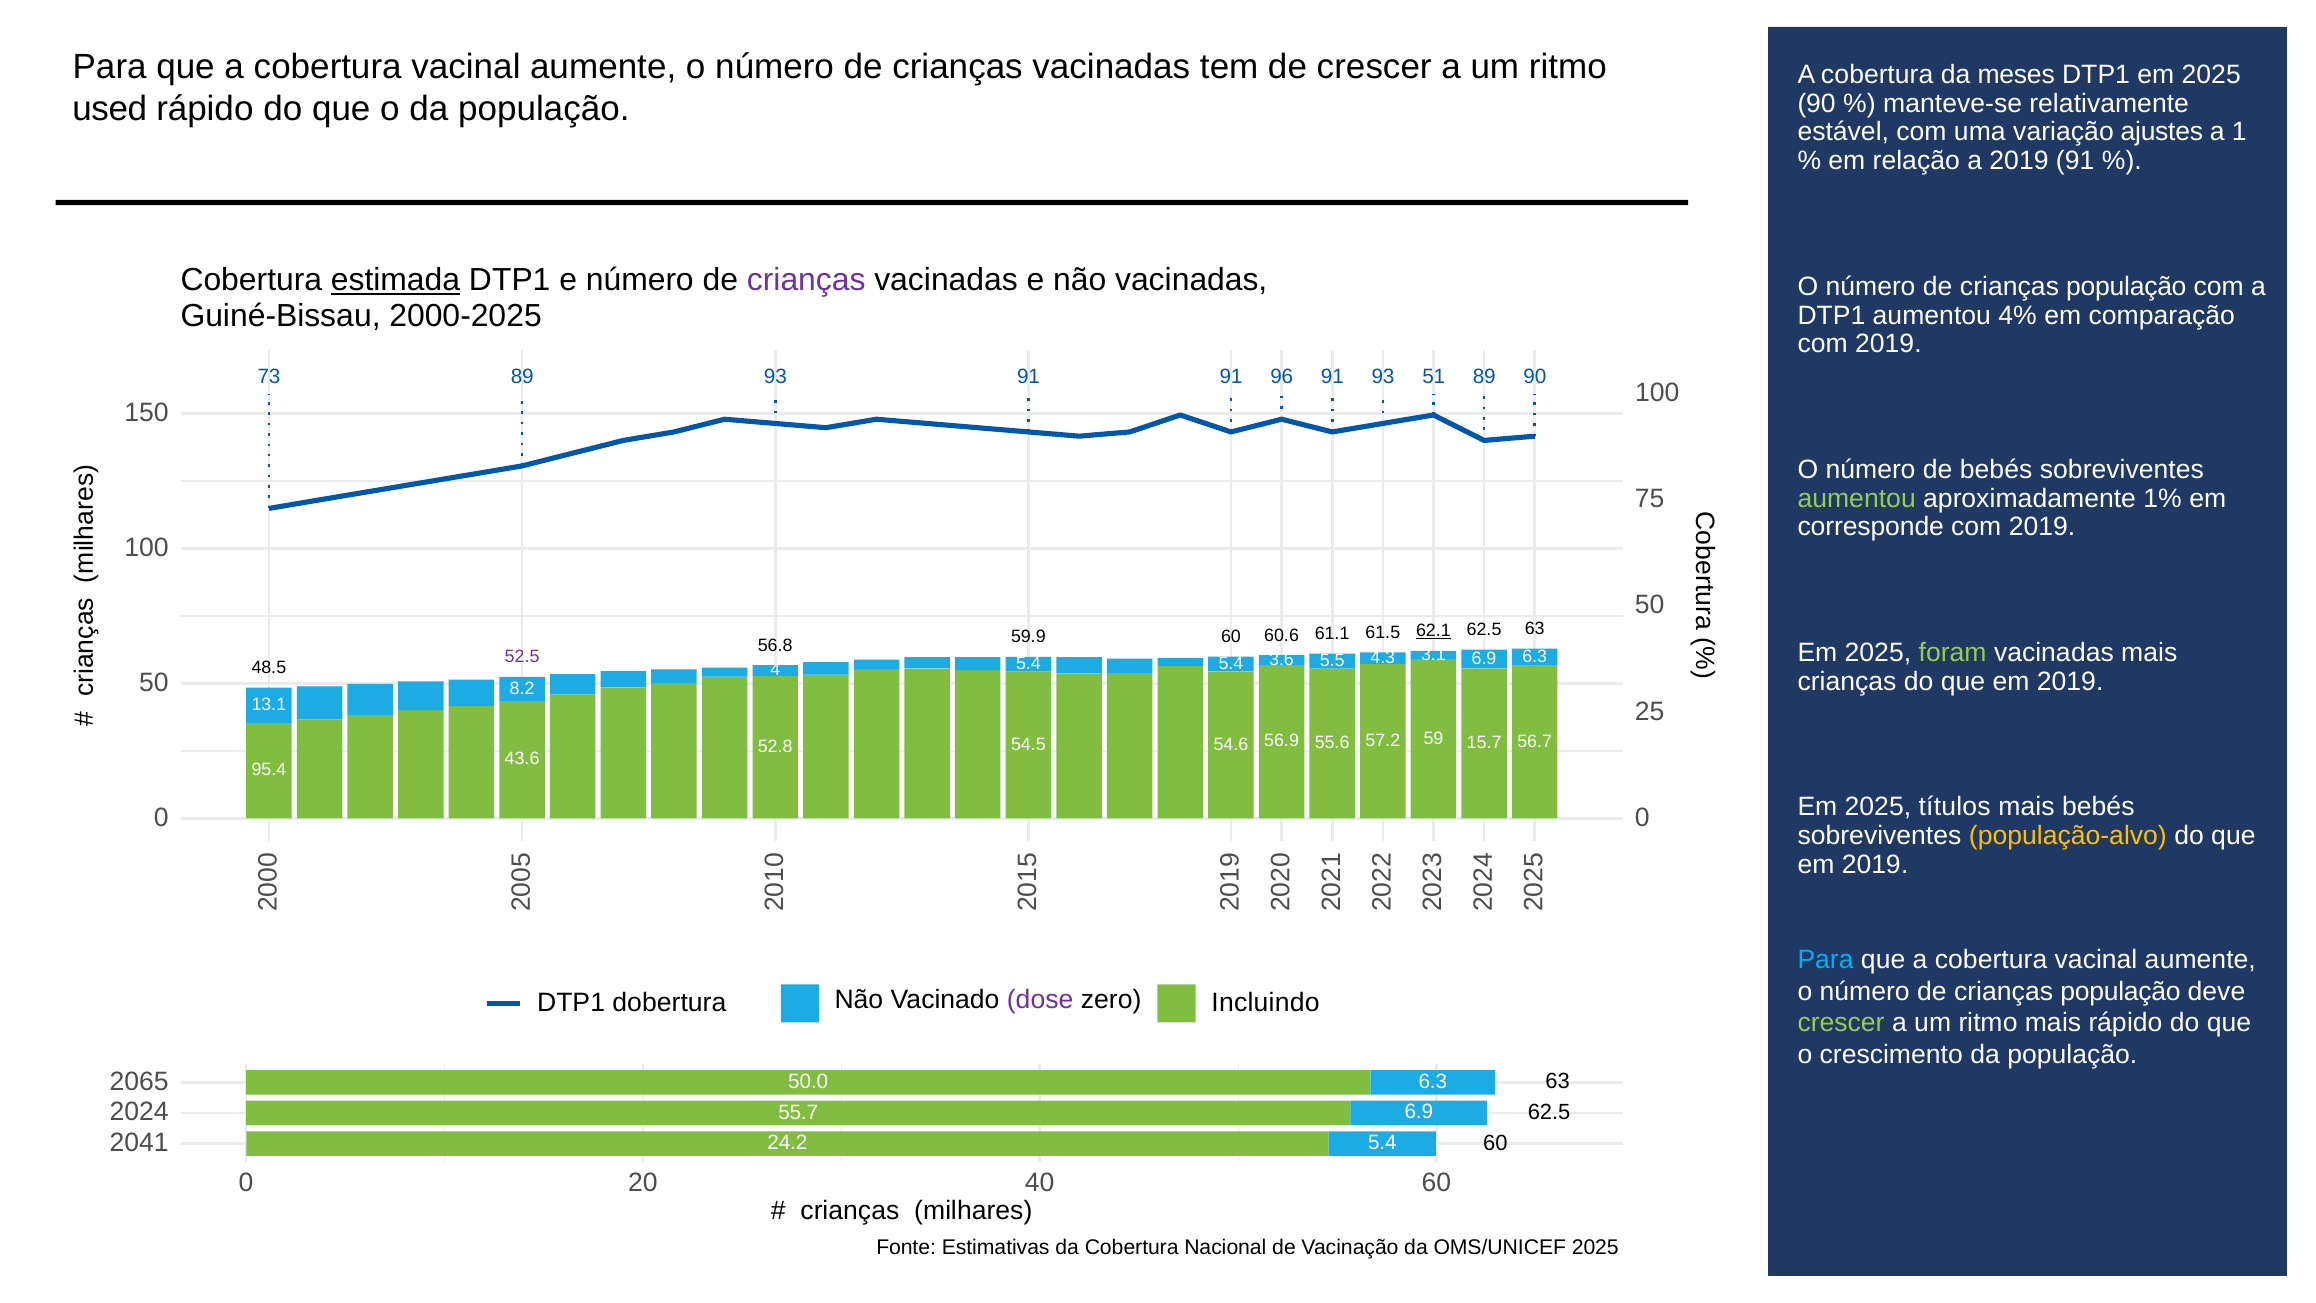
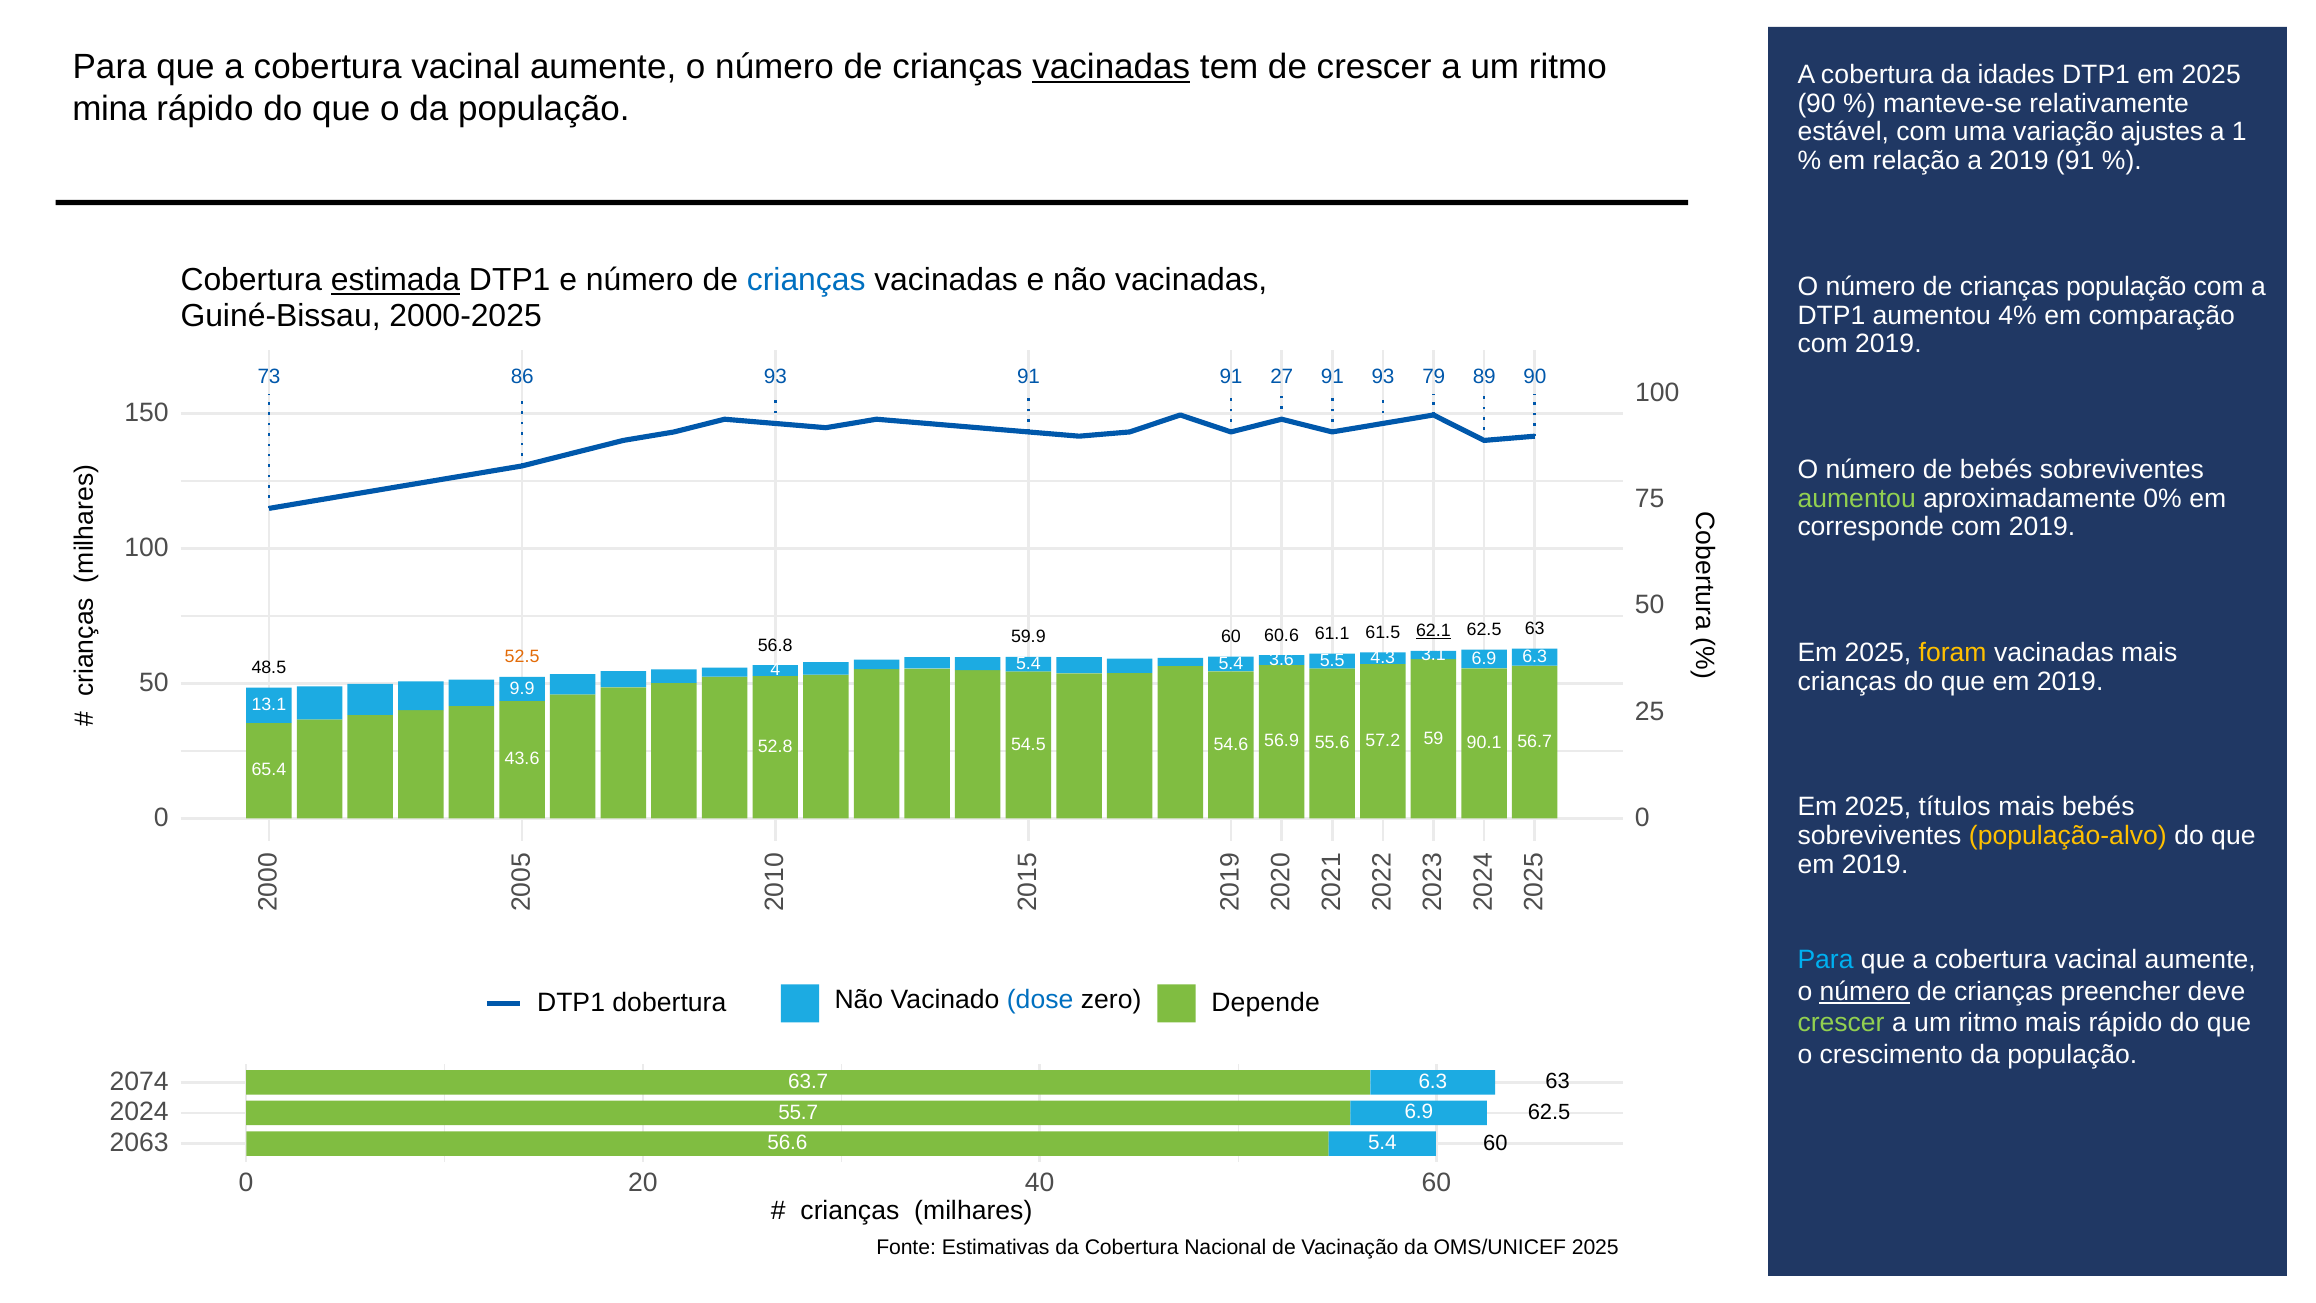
vacinadas underline: none -> present (1111, 67)
meses: meses -> idades (2016, 75)
used: used -> mina (110, 109)
crianças colour: purple -> blue (806, 280)
73 89: 89 -> 86 (522, 377)
96: 96 -> 27 (1282, 377)
51: 51 -> 79 (1434, 377)
1%: 1% -> 0% (2163, 498)
foram colour: light green -> yellow (1953, 653)
52.5 colour: purple -> orange (522, 657)
8.2: 8.2 -> 9.9 (522, 688)
15.7: 15.7 -> 90.1 (1484, 743)
95.4: 95.4 -> 65.4 (269, 770)
número underline: none -> present (1865, 991)
população: população -> preencher (2120, 991)
dose colour: purple -> blue (1040, 999)
Incluindo: Incluindo -> Depende (1266, 1002)
2065: 2065 -> 2074 (139, 1081)
50.0: 50.0 -> 63.7 (808, 1081)
2041: 2041 -> 2063 (139, 1142)
24.2: 24.2 -> 56.6 (787, 1143)
